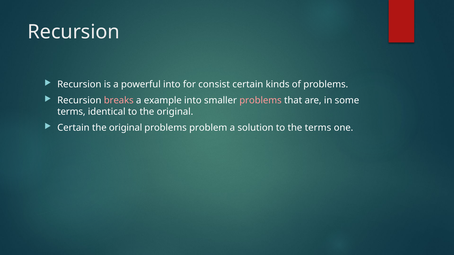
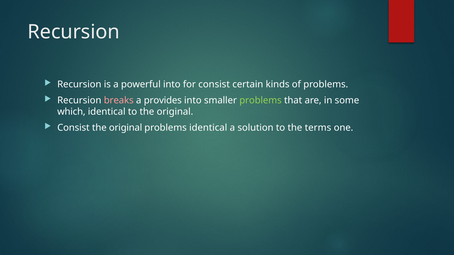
example: example -> provides (163, 101)
problems colour: pink -> light green (261, 101)
terms: terms -> which (71, 112)
Certain: Certain -> Consist (73, 128)
problems problem: problem -> identical (208, 128)
